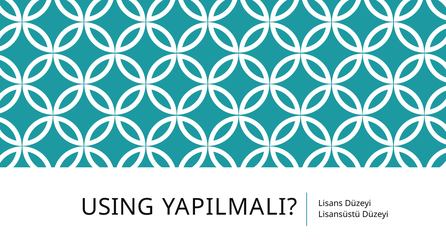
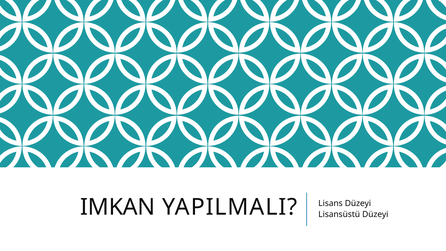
USING: USING -> IMKAN (118, 207)
